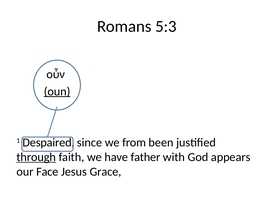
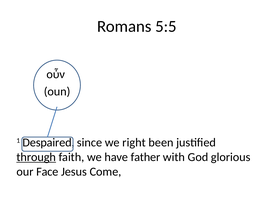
5:3: 5:3 -> 5:5 (166, 27)
oun underline: present -> none (57, 92)
from: from -> right (134, 143)
appears: appears -> glorious (231, 157)
Grace: Grace -> Come (105, 172)
